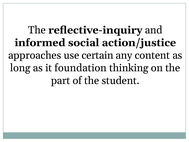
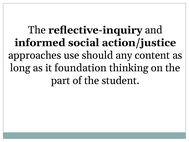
certain: certain -> should (97, 55)
